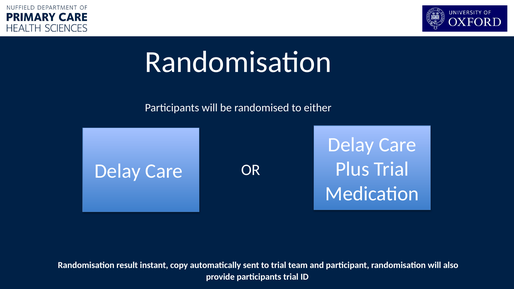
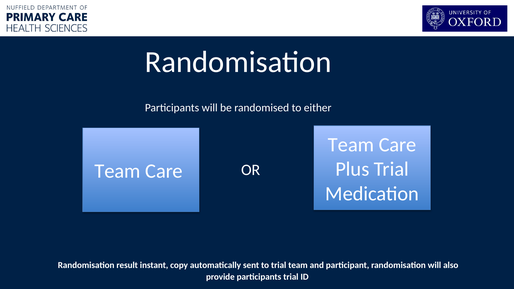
Delay: Delay -> Team (351, 145)
Delay: Delay -> Team (118, 171)
